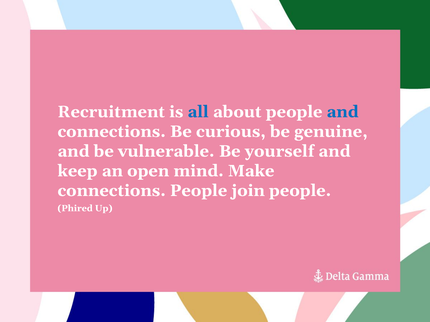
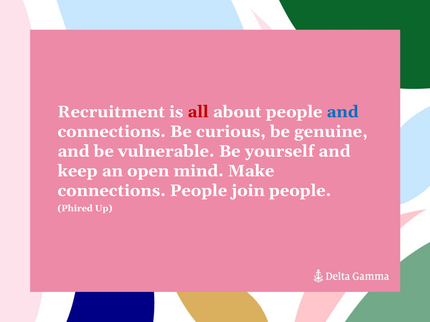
all colour: blue -> red (198, 112)
